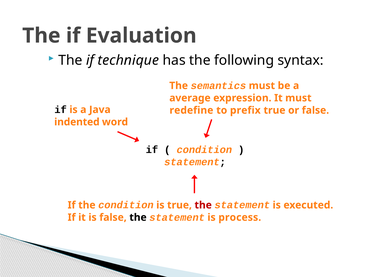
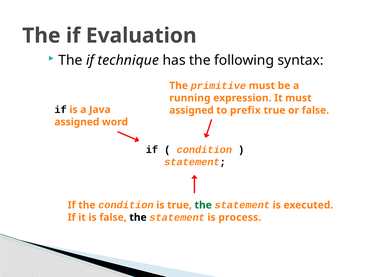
semantics: semantics -> primitive (218, 86)
average: average -> running (190, 98)
redefine: redefine -> assigned (192, 110)
indented: indented -> assigned (77, 122)
the colour: red -> green (203, 205)
